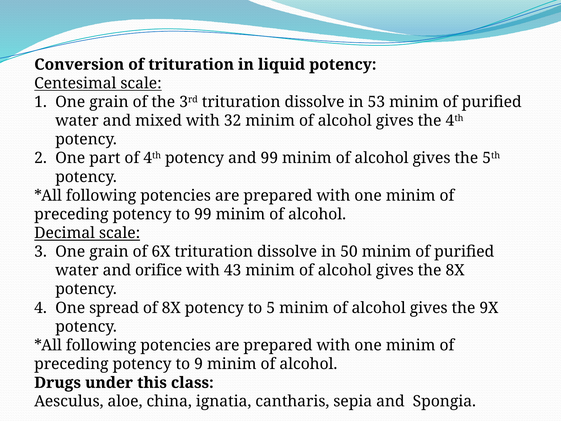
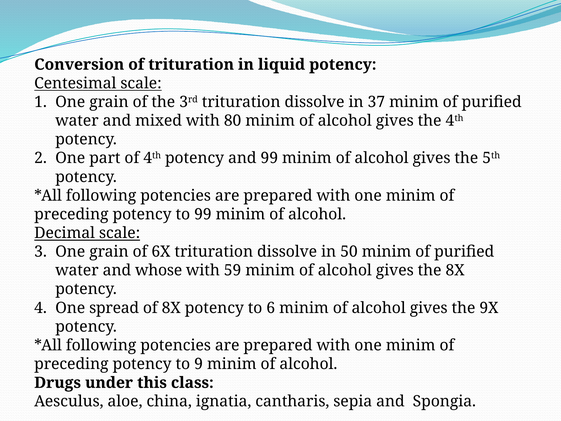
53: 53 -> 37 (376, 102)
32: 32 -> 80 (233, 121)
orifice: orifice -> whose (159, 270)
43: 43 -> 59 (233, 270)
5: 5 -> 6 (271, 308)
